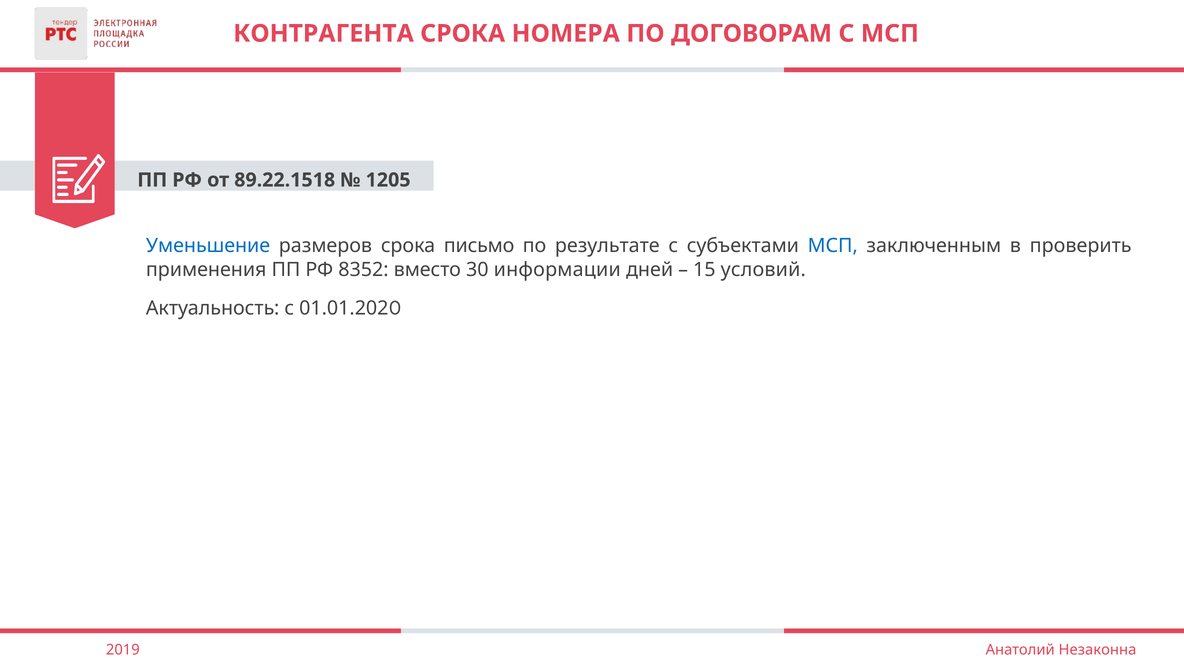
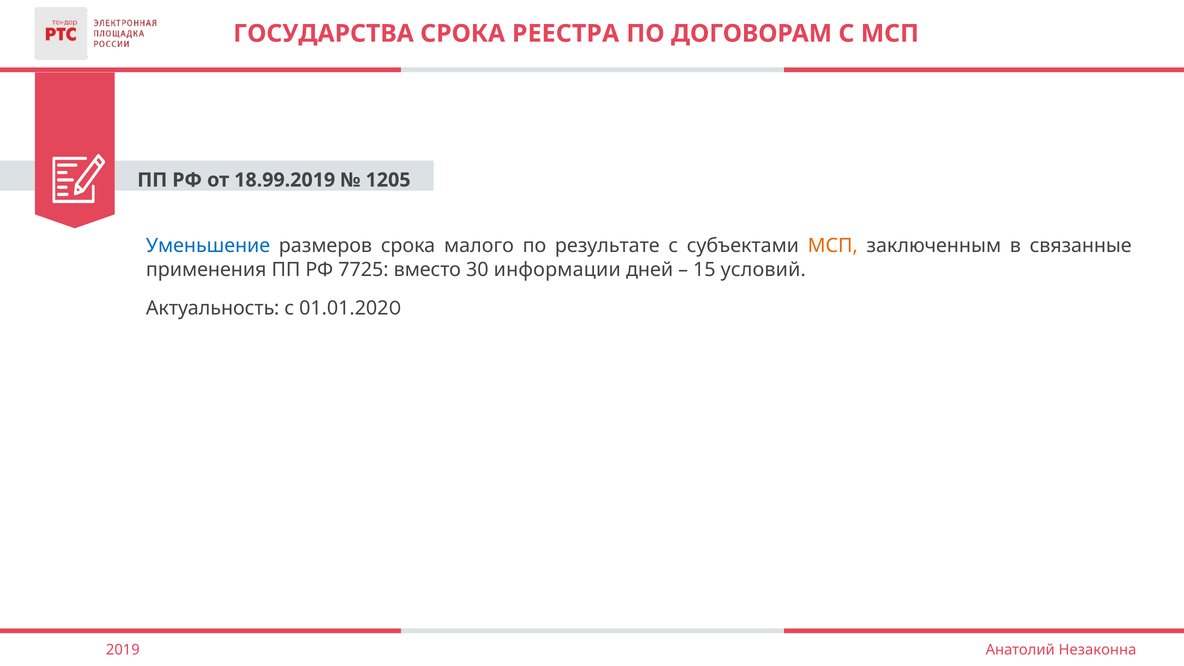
КОНТРАГЕНТА: КОНТРАГЕНТА -> ГОСУДАРСТВА (324, 34)
НОМЕРА: НОМЕРА -> РЕЕСТРА (566, 34)
89.22.1518: 89.22.1518 -> 18.99.2019 (285, 180)
письмо: письмо -> малого (479, 246)
МСП colour: blue -> orange (833, 246)
проверить: проверить -> связанные (1081, 246)
8352: 8352 -> 7725 (363, 270)
